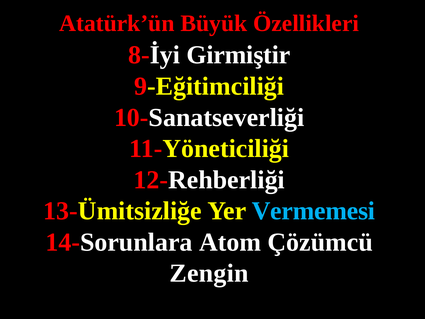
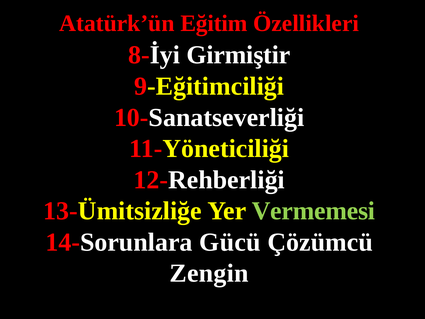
Büyük: Büyük -> Eğitim (214, 23)
Vermemesi colour: light blue -> light green (313, 211)
Atom: Atom -> Gücü (230, 242)
